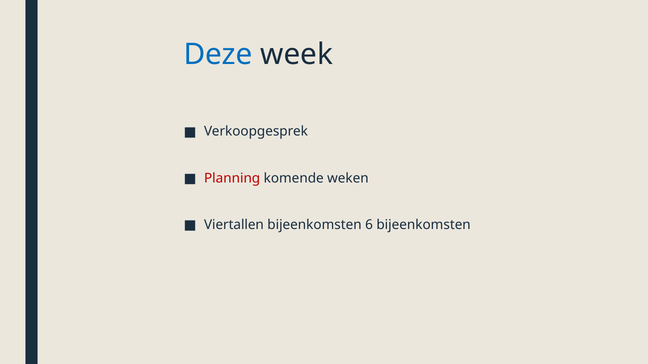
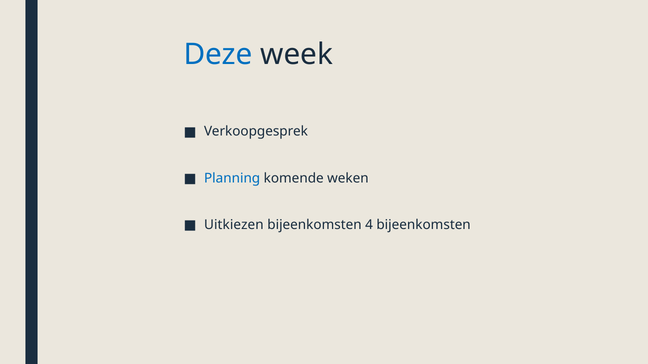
Planning colour: red -> blue (232, 178)
Viertallen: Viertallen -> Uitkiezen (234, 225)
6: 6 -> 4 (369, 225)
